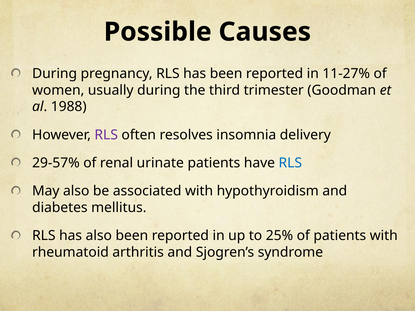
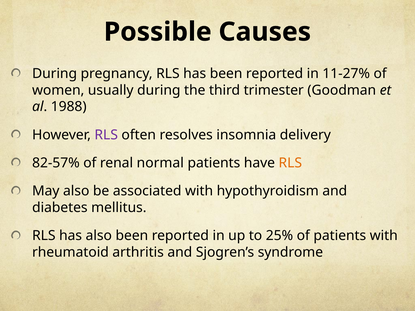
29-57%: 29-57% -> 82-57% (56, 163)
urinate: urinate -> normal (160, 163)
RLS colour: blue -> orange (290, 163)
